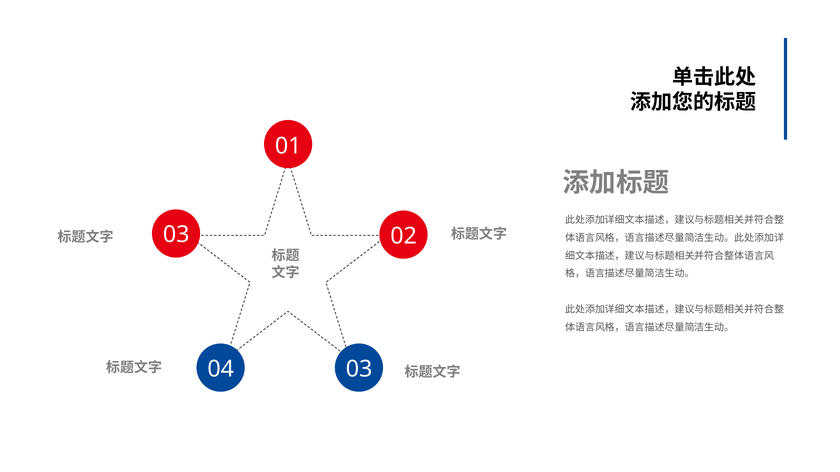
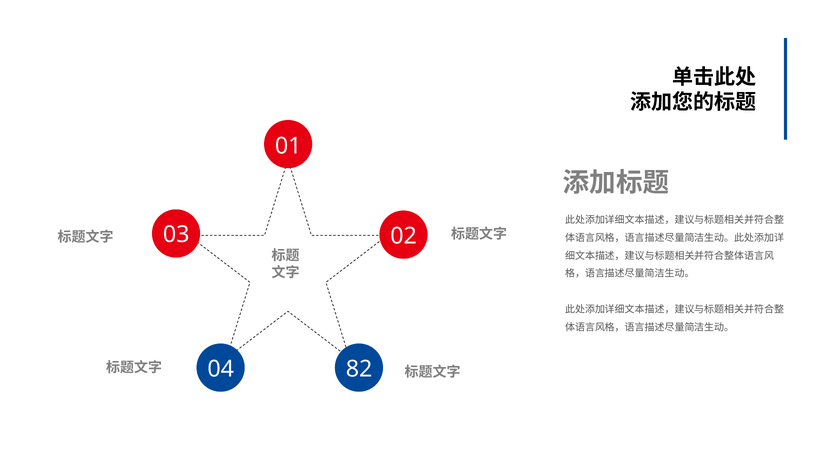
04 03: 03 -> 82 (359, 369)
